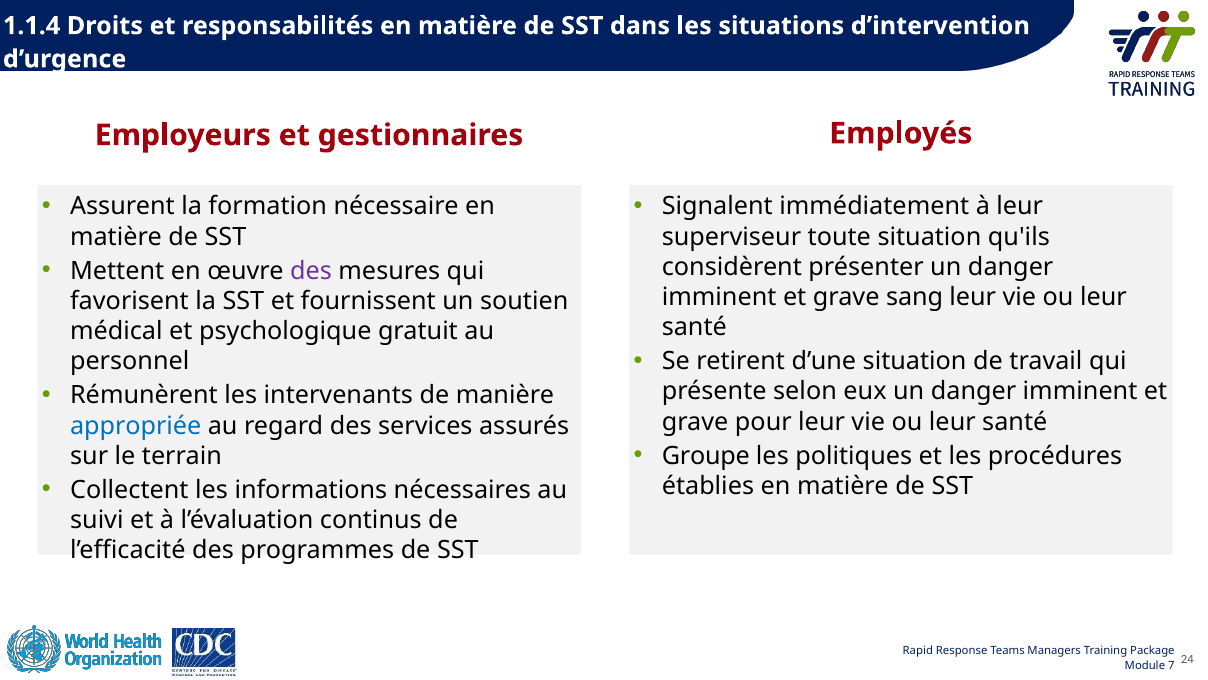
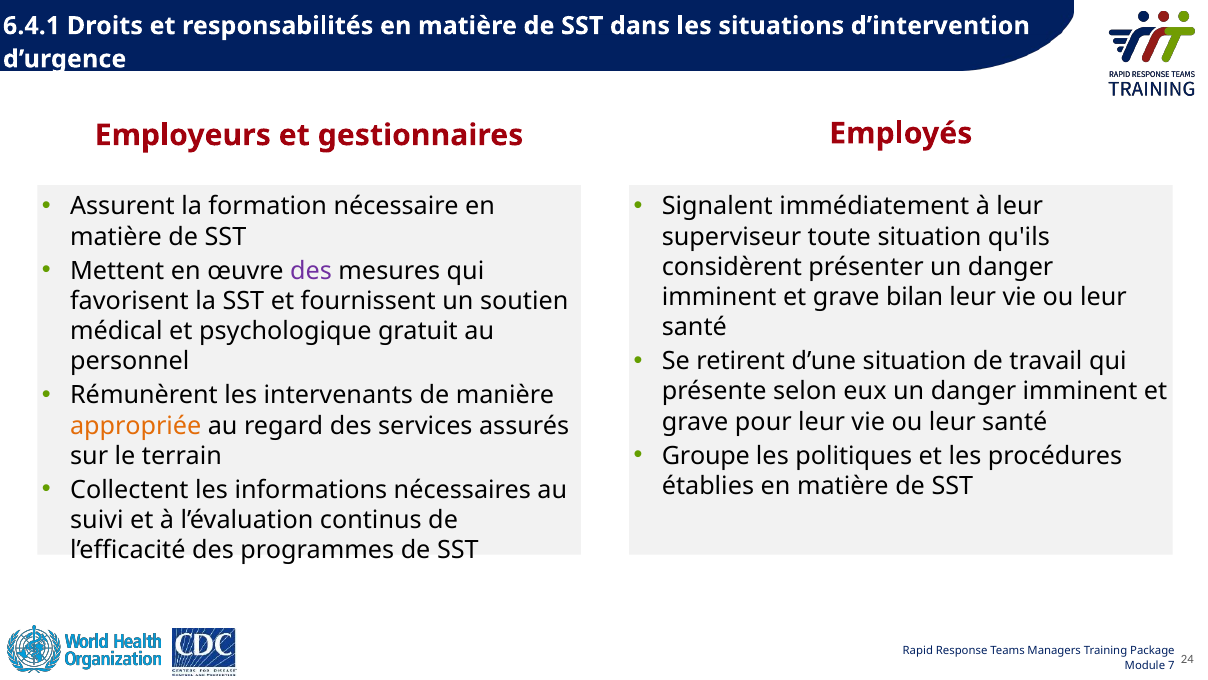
1.1.4: 1.1.4 -> 6.4.1 (32, 26)
sang: sang -> bilan (915, 297)
appropriée colour: blue -> orange (136, 425)
